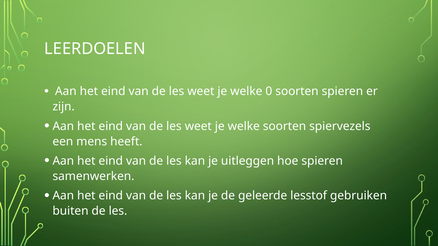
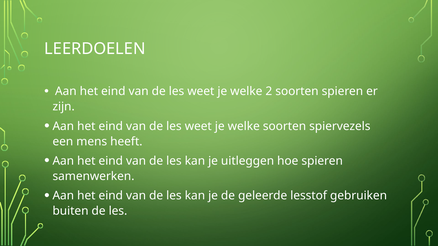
0: 0 -> 2 (269, 92)
